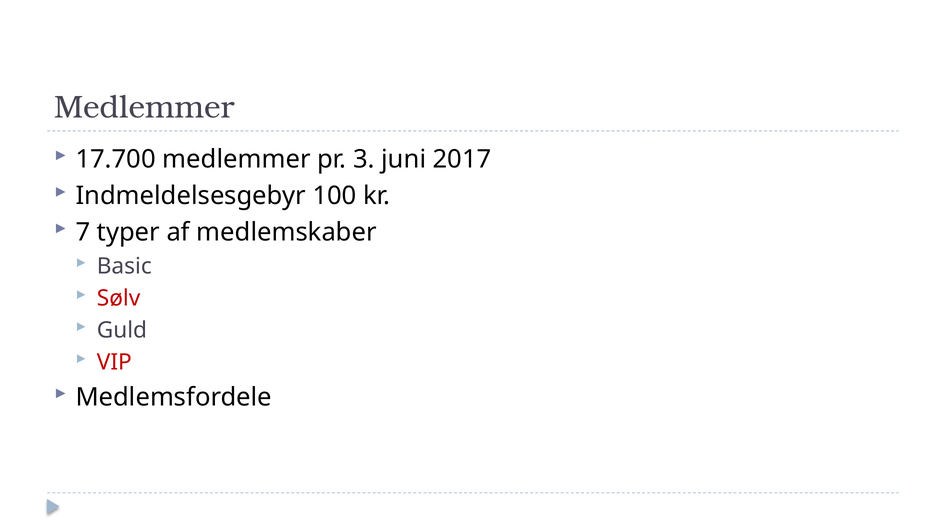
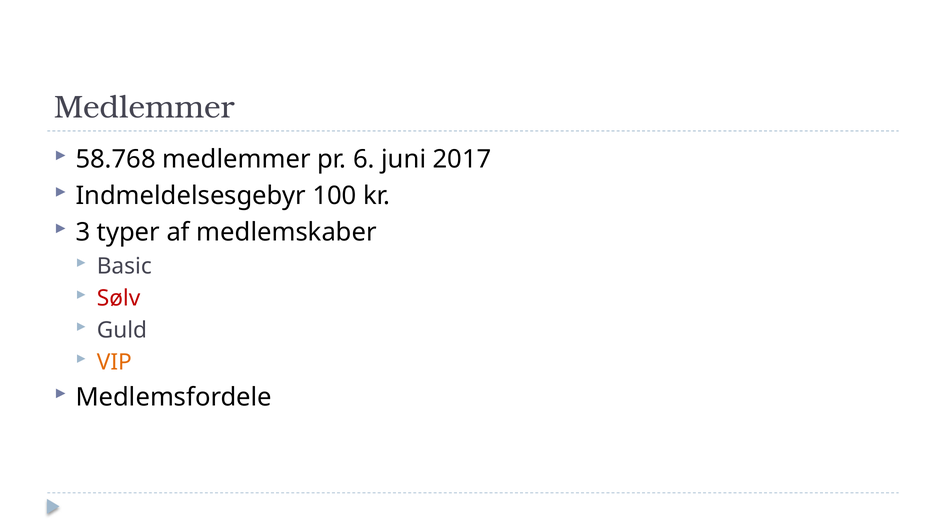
17.700: 17.700 -> 58.768 (116, 159)
3: 3 -> 6 (364, 159)
7: 7 -> 3 (83, 233)
VIP colour: red -> orange (114, 362)
